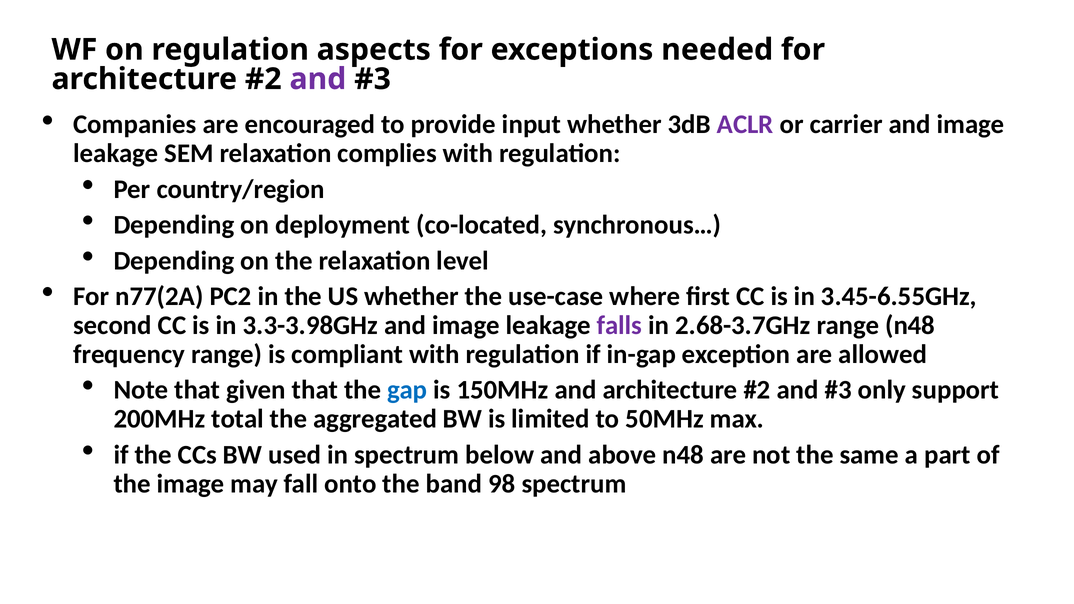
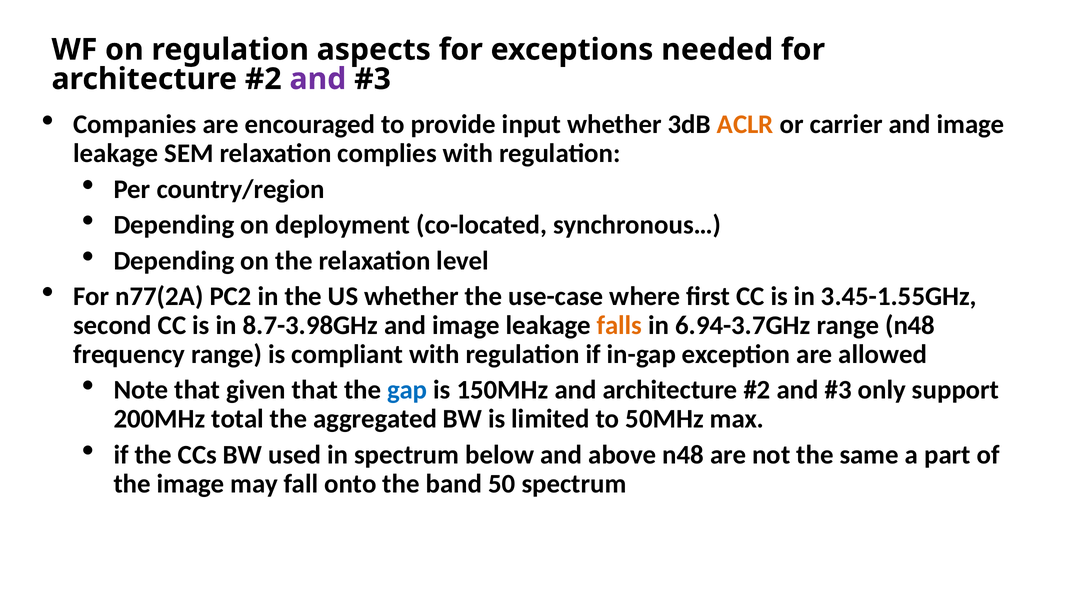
ACLR colour: purple -> orange (745, 125)
3.45-6.55GHz: 3.45-6.55GHz -> 3.45-1.55GHz (899, 296)
3.3-3.98GHz: 3.3-3.98GHz -> 8.7-3.98GHz (310, 325)
falls colour: purple -> orange (620, 325)
2.68-3.7GHz: 2.68-3.7GHz -> 6.94-3.7GHz (743, 325)
98: 98 -> 50 (502, 484)
